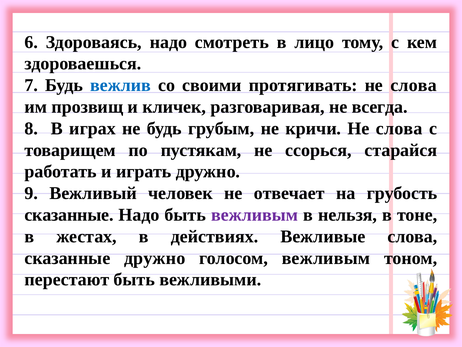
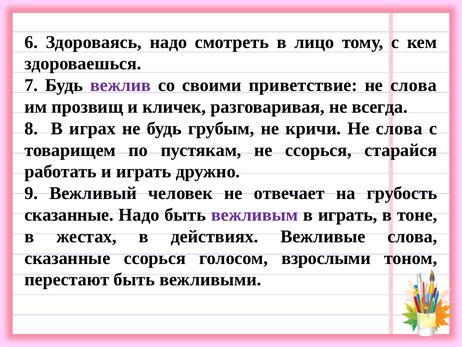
вежлив colour: blue -> purple (121, 85)
протягивать: протягивать -> приветствие (303, 85)
в нельзя: нельзя -> играть (348, 215)
сказанные дружно: дружно -> ссорься (155, 258)
голосом вежливым: вежливым -> взрослыми (326, 258)
